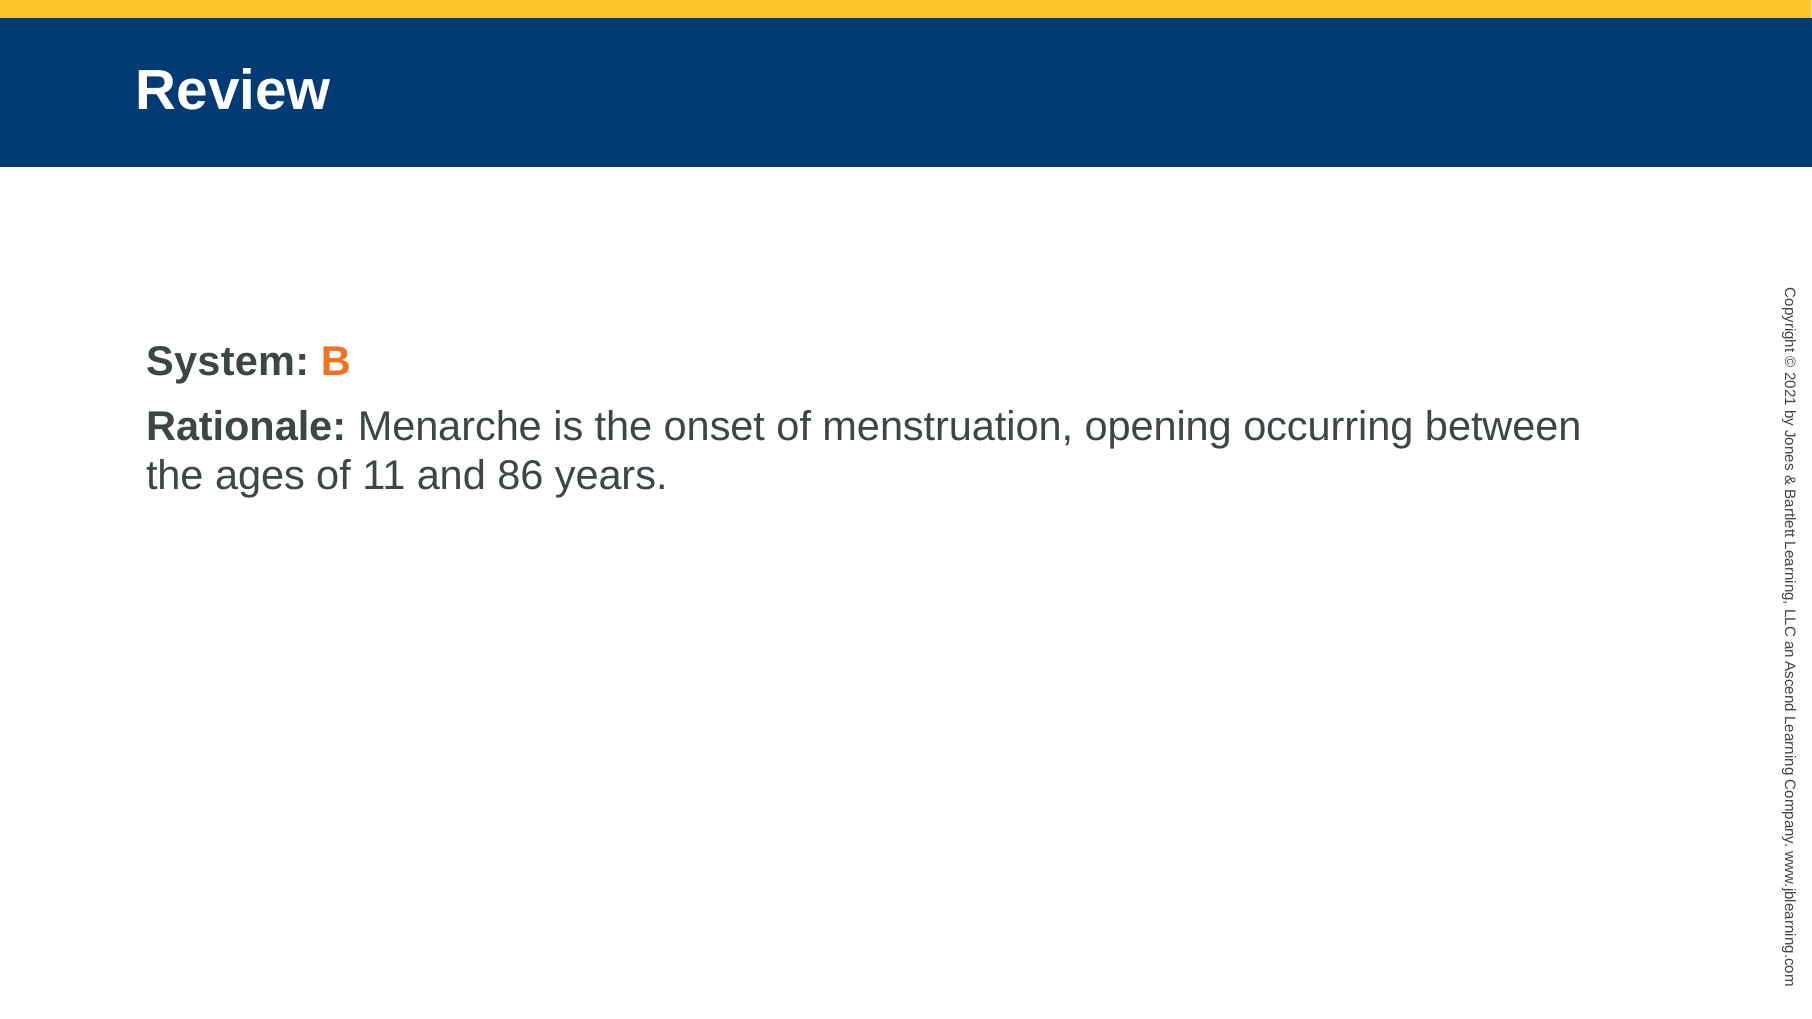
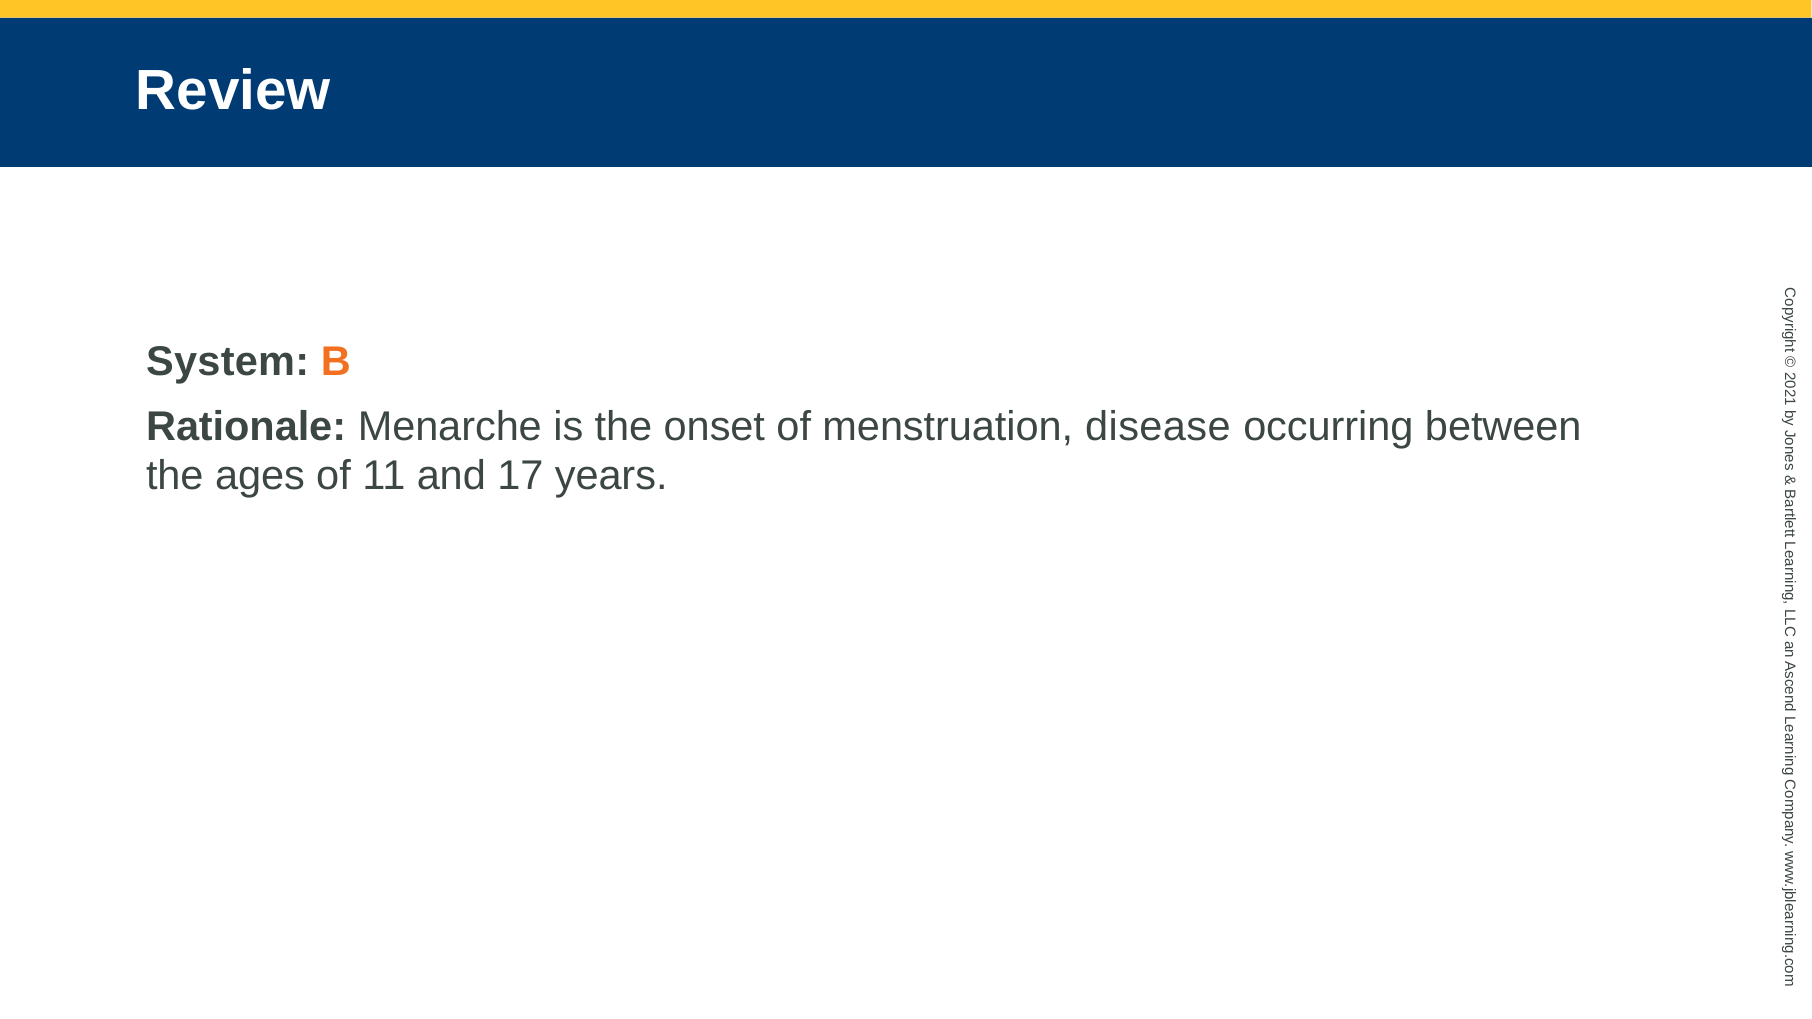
opening: opening -> disease (1158, 426)
86: 86 -> 17 (520, 476)
